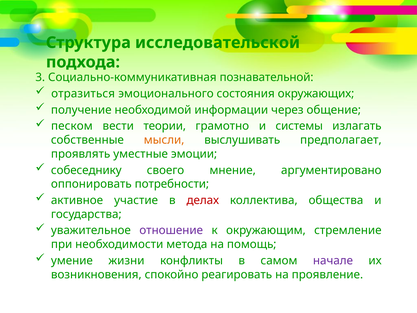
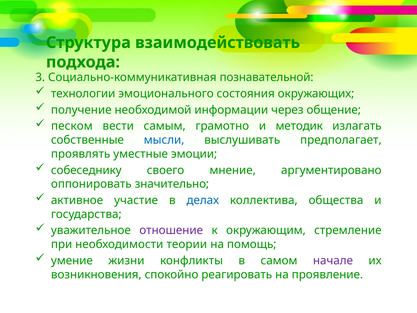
исследовательской: исследовательской -> взаимодействовать (218, 43)
отразиться: отразиться -> технологии (83, 94)
теории: теории -> самым (165, 126)
системы: системы -> методик (299, 126)
мысли colour: orange -> blue (164, 140)
потребности: потребности -> значительно (172, 184)
делах colour: red -> blue (203, 200)
метода: метода -> теории (187, 244)
